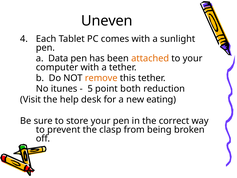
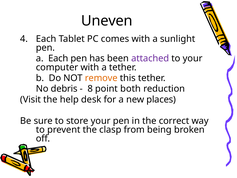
a Data: Data -> Each (58, 58)
attached colour: orange -> purple (150, 58)
itunes: itunes -> debris (64, 89)
5: 5 -> 8 (90, 89)
eating: eating -> places (161, 99)
